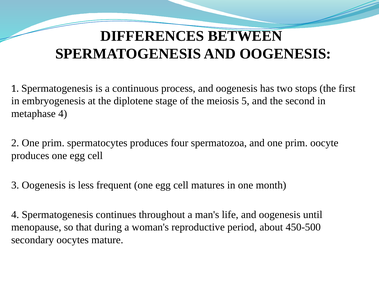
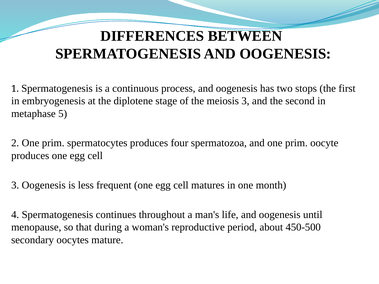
meiosis 5: 5 -> 3 (245, 101)
metaphase 4: 4 -> 5 (63, 114)
